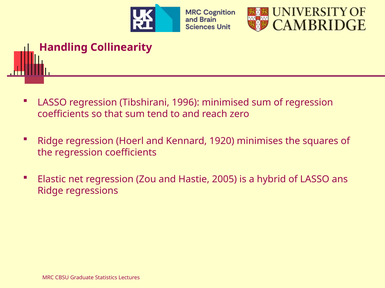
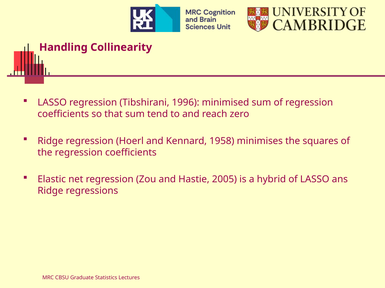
1920: 1920 -> 1958 (222, 141)
